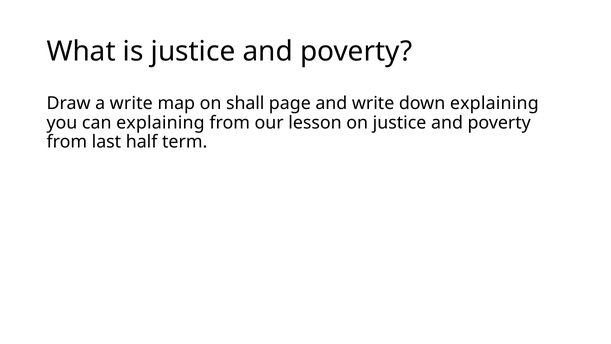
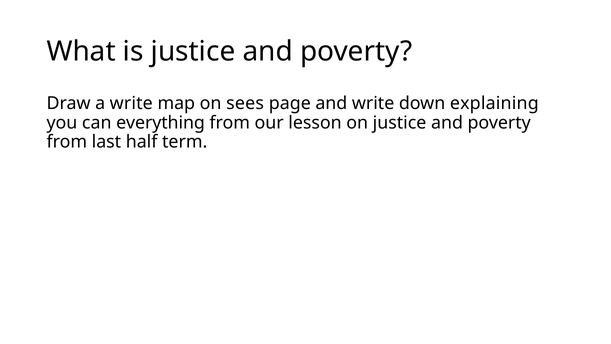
shall: shall -> sees (245, 103)
can explaining: explaining -> everything (161, 123)
